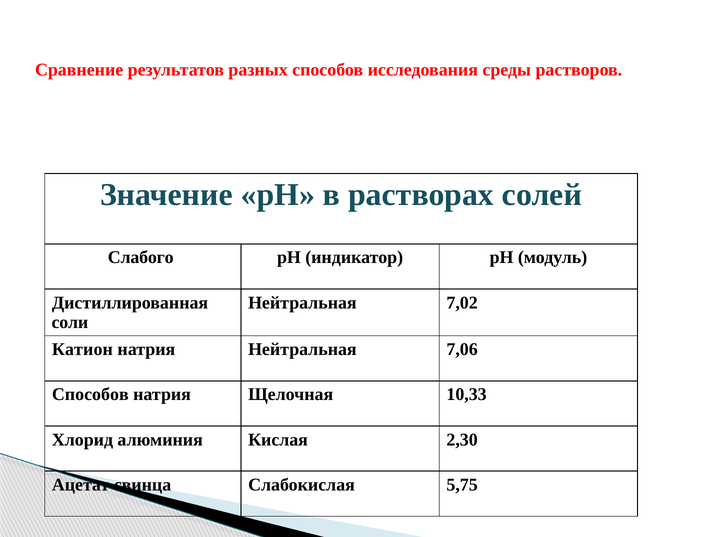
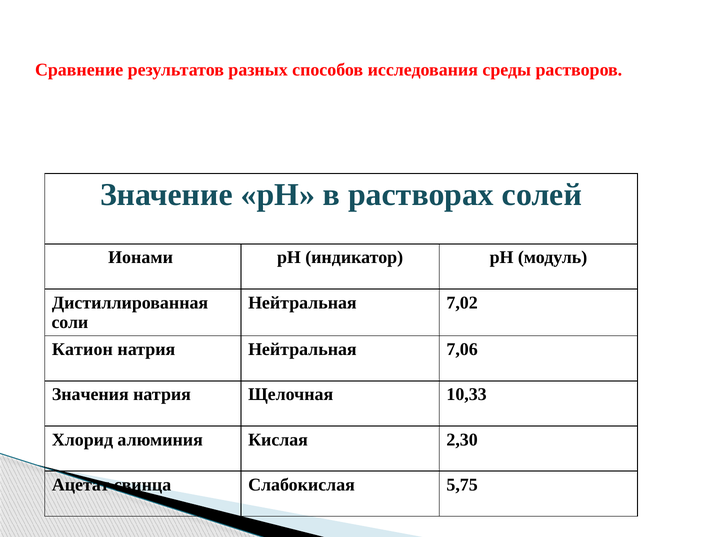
Слабого: Слабого -> Ионами (141, 258)
Способов: Способов -> Значения (90, 395)
